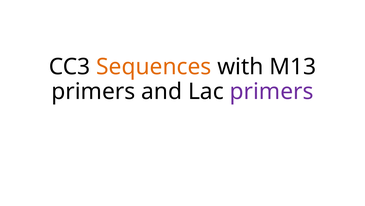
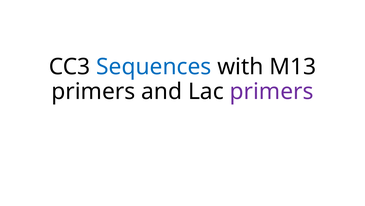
Sequences colour: orange -> blue (154, 67)
